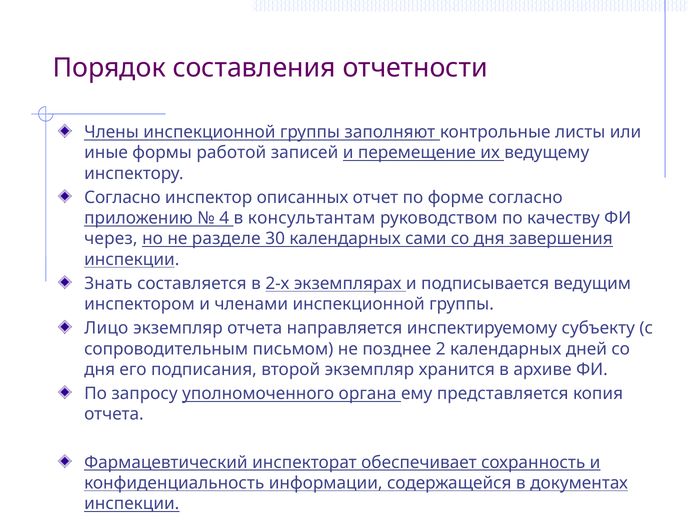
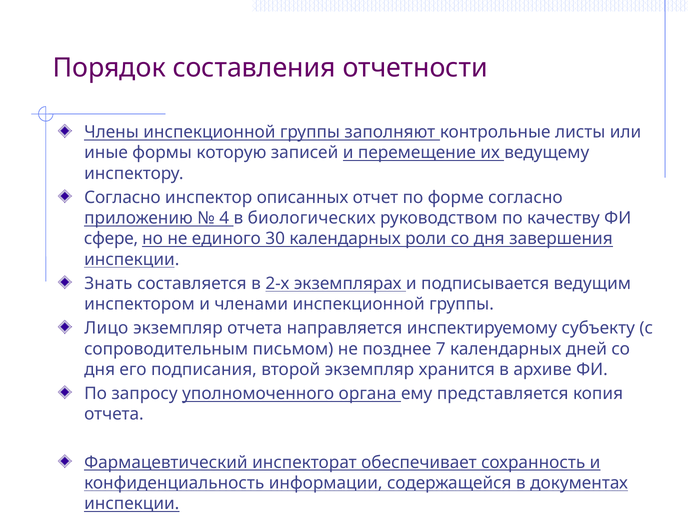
работой: работой -> которую (231, 153)
консультантам: консультантам -> биологических (312, 218)
через: через -> сфере (111, 239)
разделе: разделе -> единого (226, 239)
сами: сами -> роли (426, 239)
2: 2 -> 7 (441, 349)
